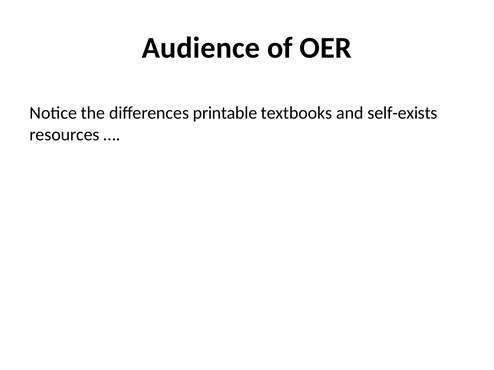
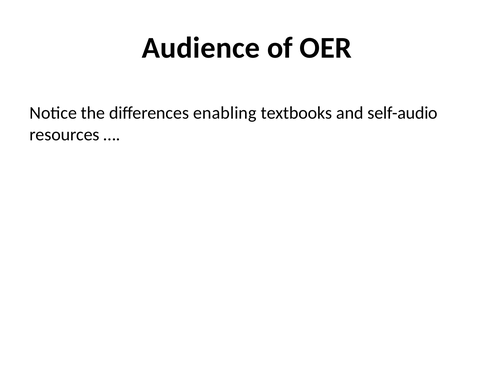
printable: printable -> enabling (225, 113)
self-exists: self-exists -> self-audio (403, 113)
